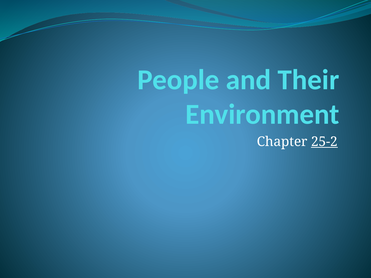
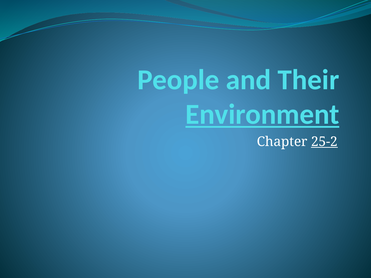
Environment underline: none -> present (262, 115)
